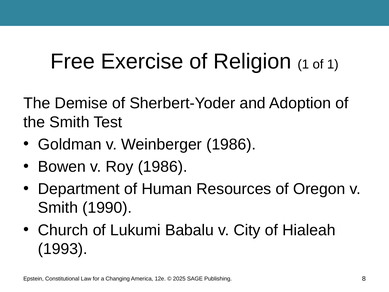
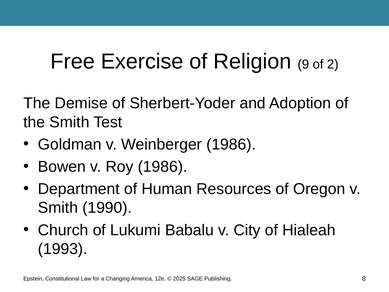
Religion 1: 1 -> 9 (303, 64)
of 1: 1 -> 2 (333, 64)
